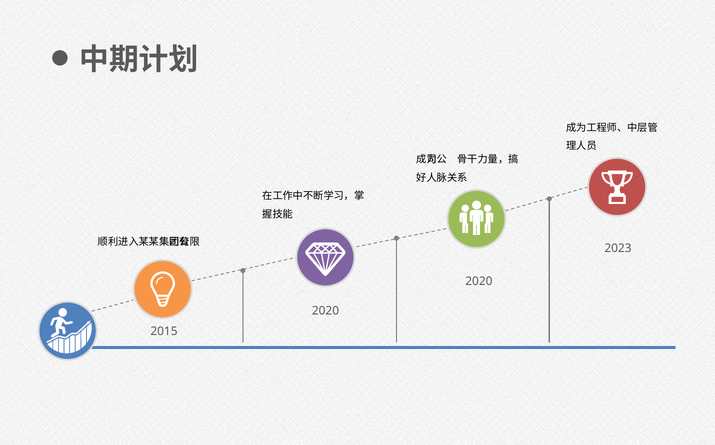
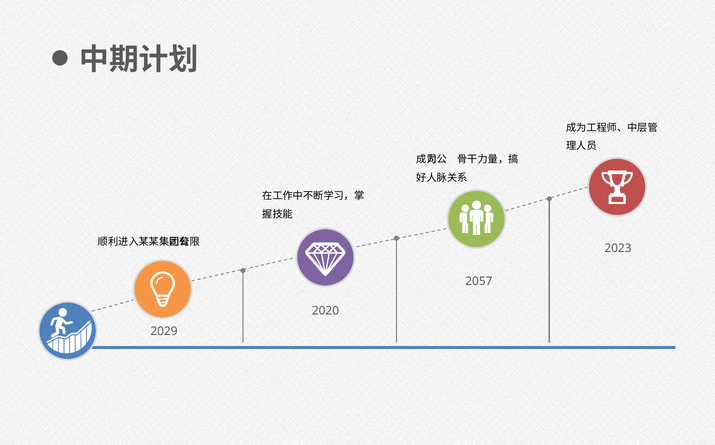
2020: 2020 -> 2057 (479, 282)
2015: 2015 -> 2029 (164, 332)
